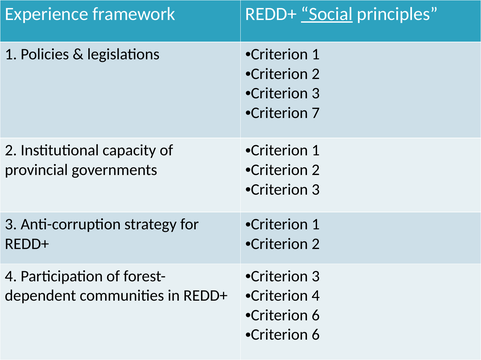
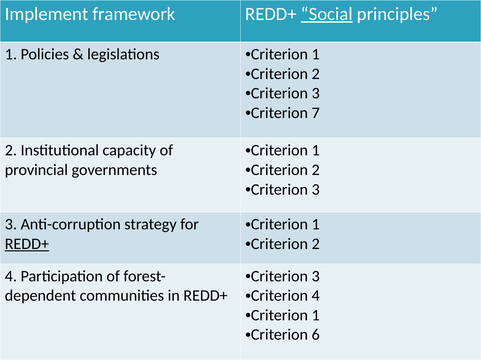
Experience: Experience -> Implement (47, 14)
REDD+ underline: none -> present (27, 244)
6: 6 -> 1 (316, 316)
